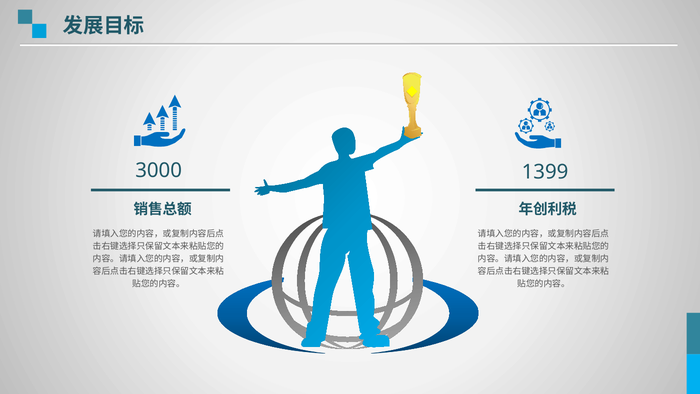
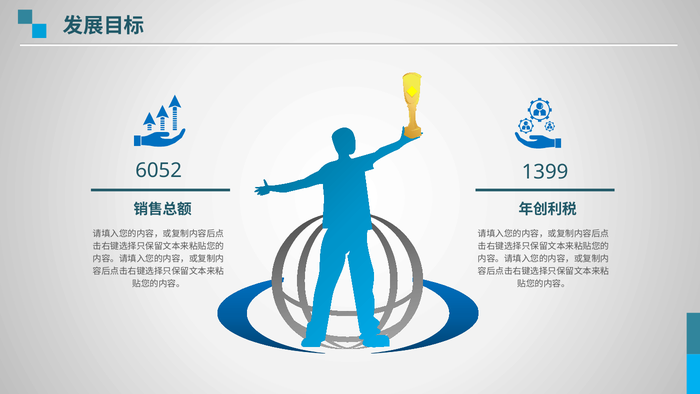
3000: 3000 -> 6052 (159, 171)
